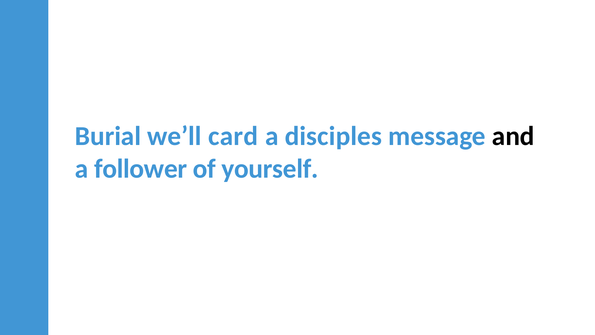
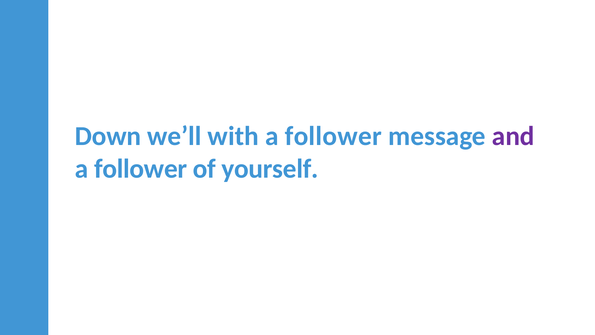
Burial: Burial -> Down (108, 136)
card: card -> with (233, 136)
disciples: disciples -> follower (333, 136)
and colour: black -> purple (513, 136)
